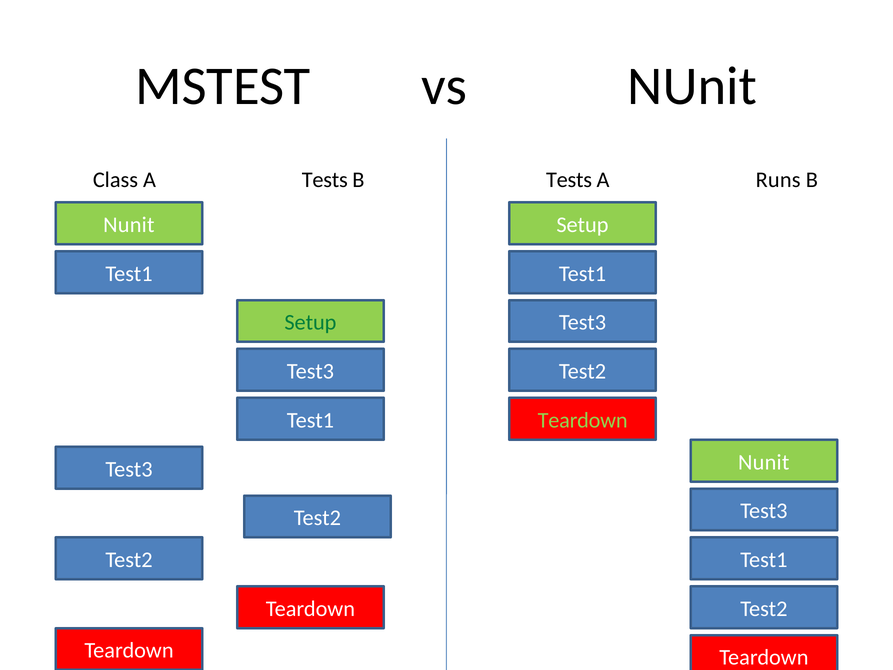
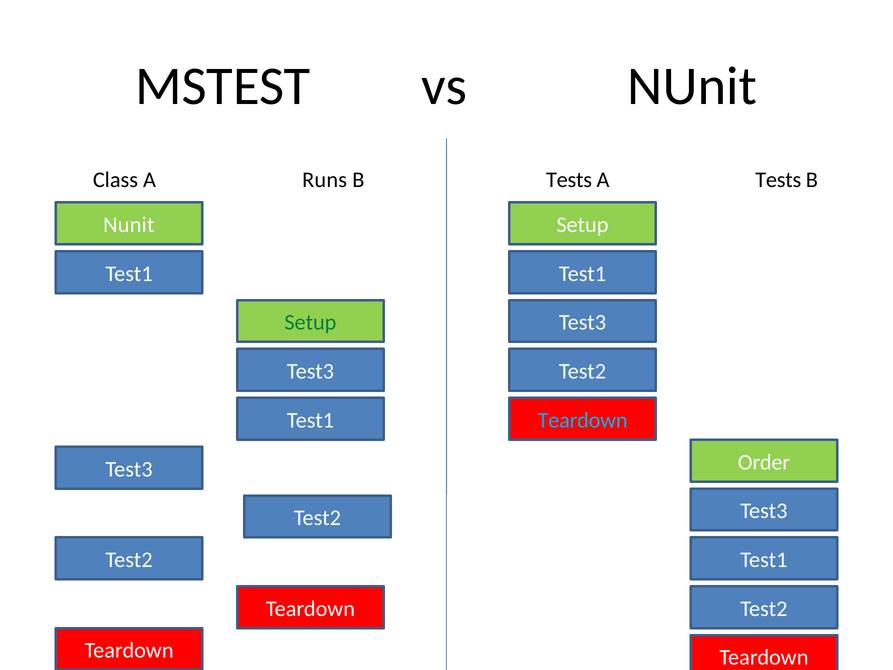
A Tests: Tests -> Runs (325, 180)
A Runs: Runs -> Tests (778, 180)
Teardown colour: light green -> light blue (583, 420)
Nunit: Nunit -> Order (764, 462)
